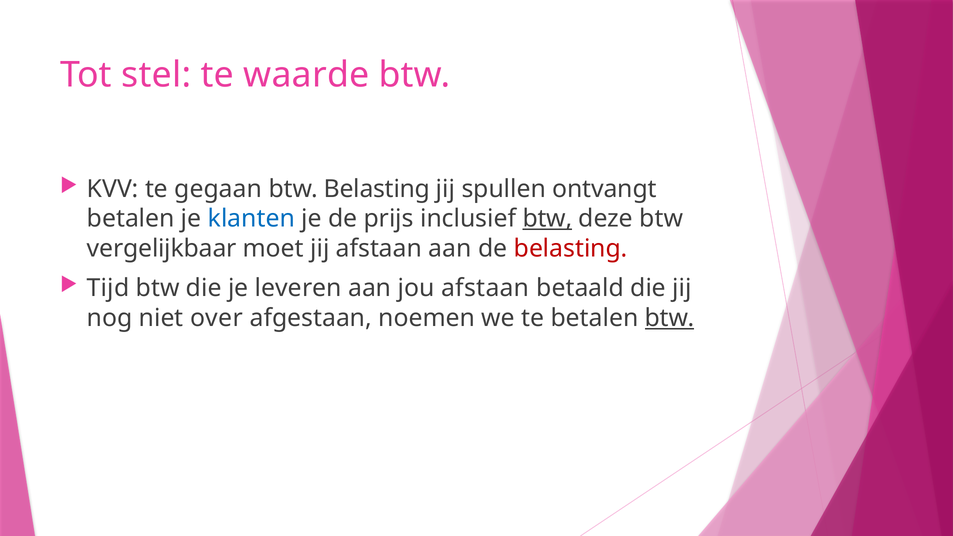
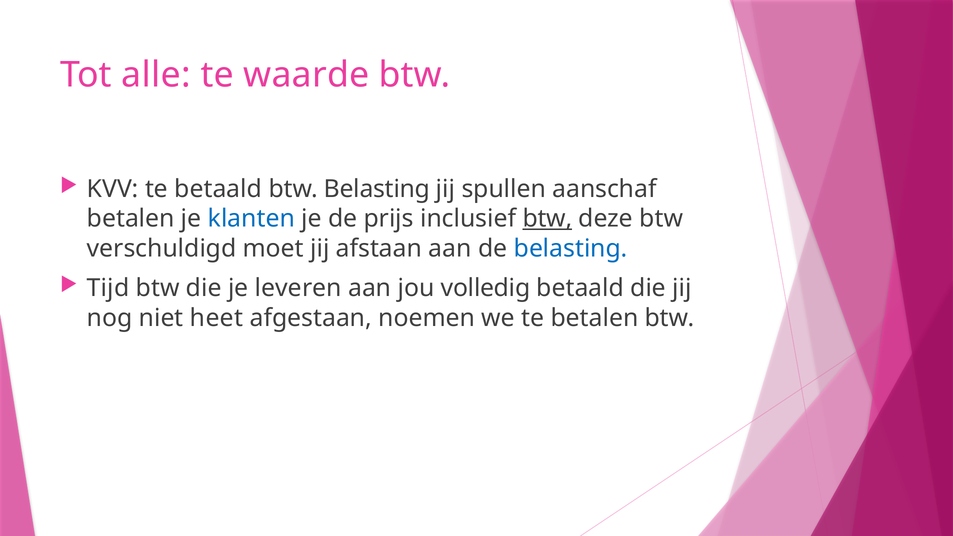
stel: stel -> alle (156, 75)
te gegaan: gegaan -> betaald (218, 189)
ontvangt: ontvangt -> aanschaf (605, 189)
vergelijkbaar: vergelijkbaar -> verschuldigd (162, 249)
belasting colour: red -> blue (571, 249)
jou afstaan: afstaan -> volledig (486, 288)
over: over -> heet (217, 318)
btw underline: present -> none (670, 318)
